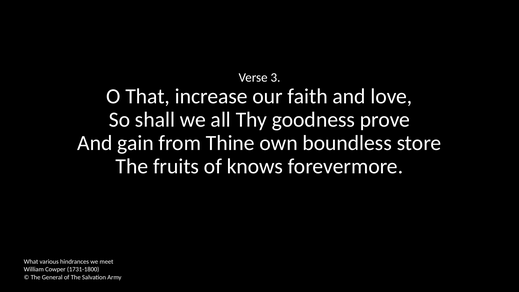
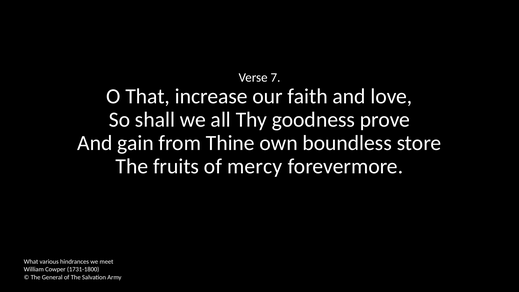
3: 3 -> 7 (275, 78)
knows: knows -> mercy (255, 166)
